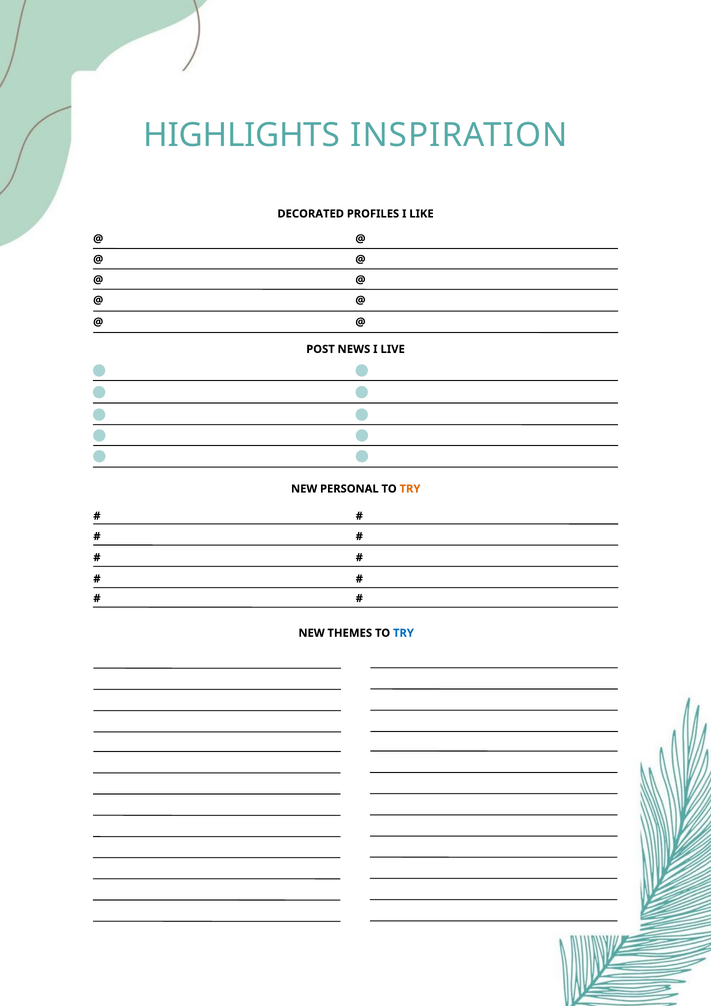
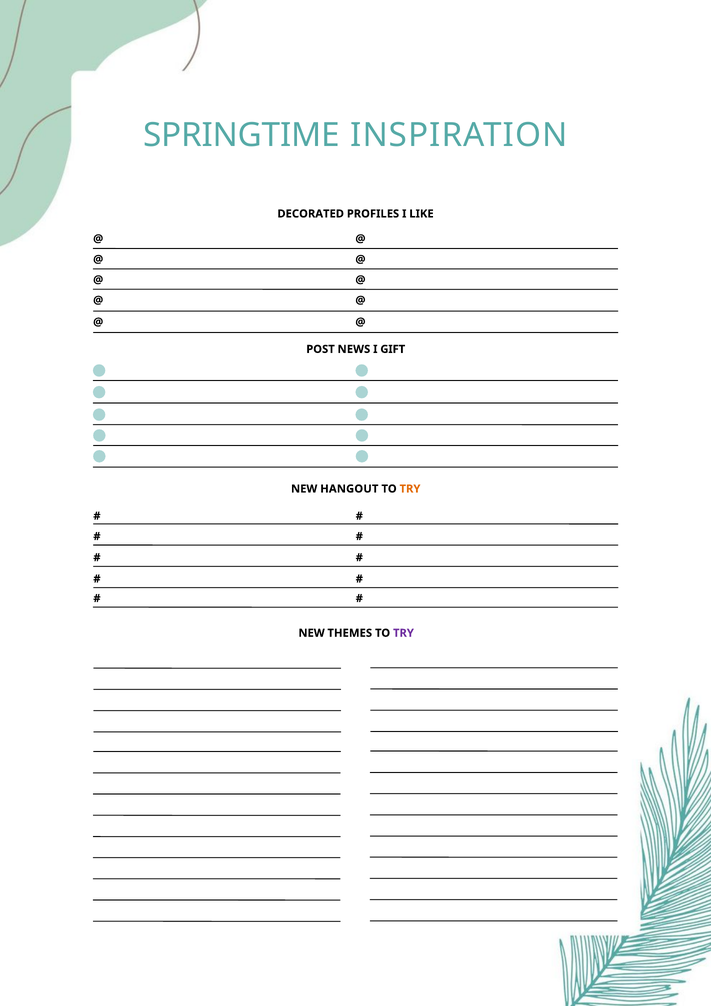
HIGHLIGHTS: HIGHLIGHTS -> SPRINGTIME (242, 135)
LIVE: LIVE -> GIFT (393, 349)
PERSONAL: PERSONAL -> HANGOUT (349, 488)
TRY colour: blue -> purple (403, 632)
